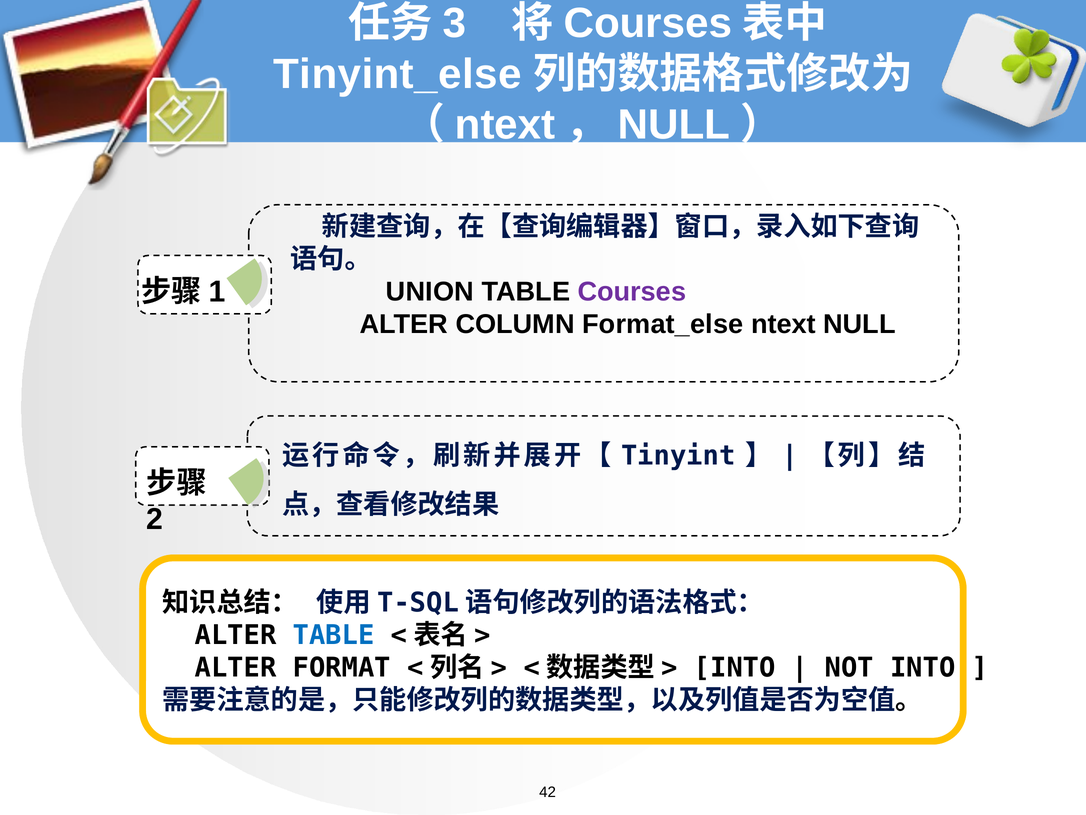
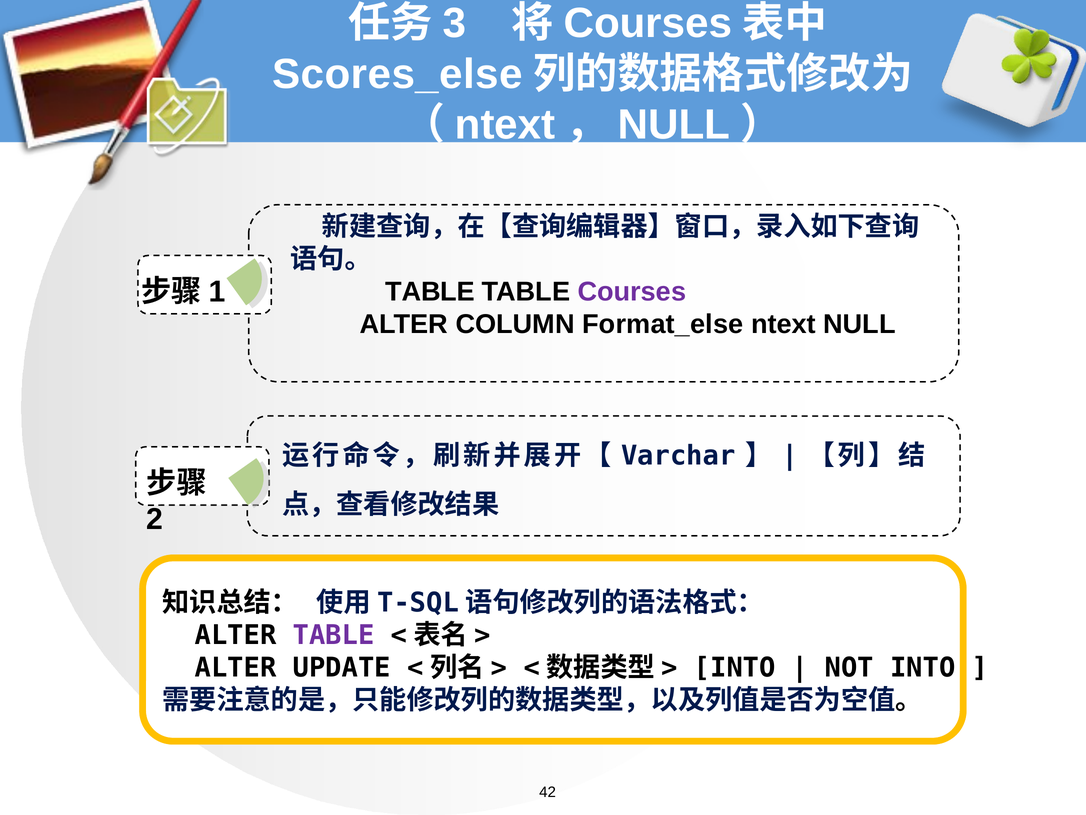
Tinyint_else: Tinyint_else -> Scores_else (398, 74)
UNION: UNION -> TABLE (430, 292)
Tinyint: Tinyint -> Varchar (678, 456)
TABLE colour: blue -> purple (334, 635)
FORMAT: FORMAT -> UPDATE (342, 667)
